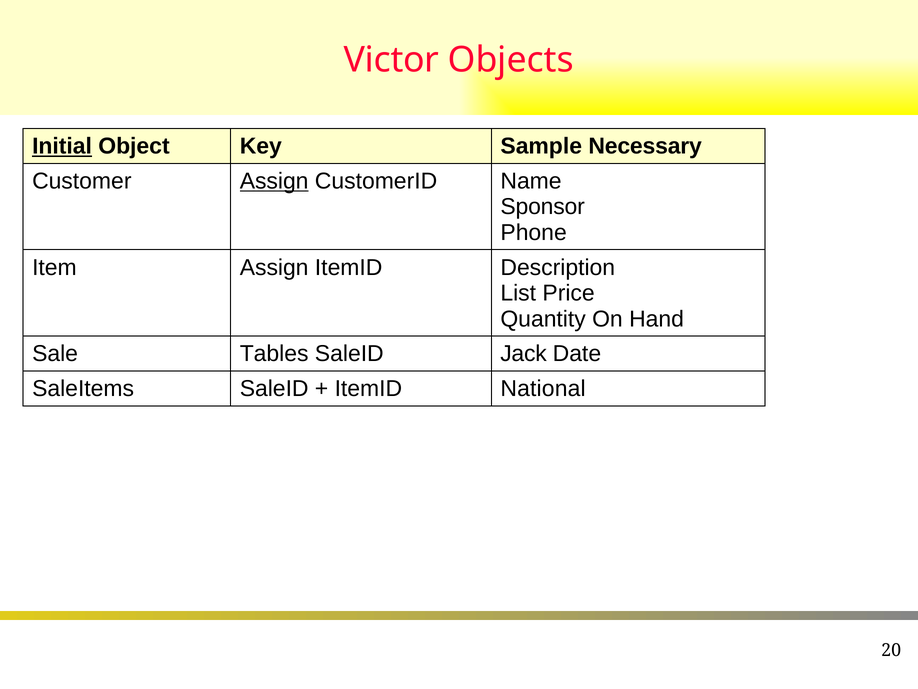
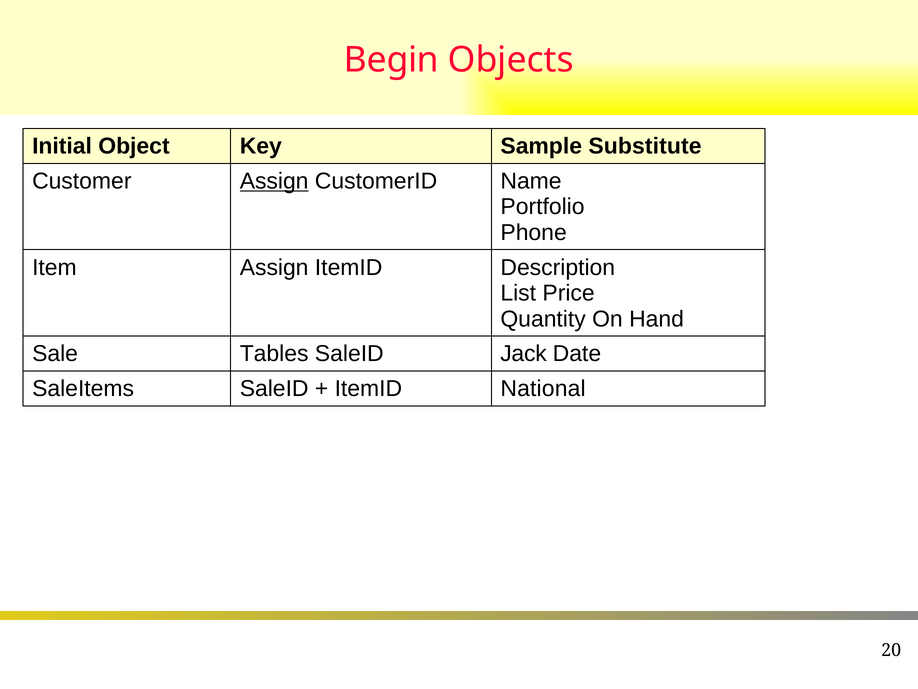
Victor: Victor -> Begin (391, 60)
Initial underline: present -> none (62, 146)
Necessary: Necessary -> Substitute (645, 146)
Sponsor: Sponsor -> Portfolio (543, 207)
